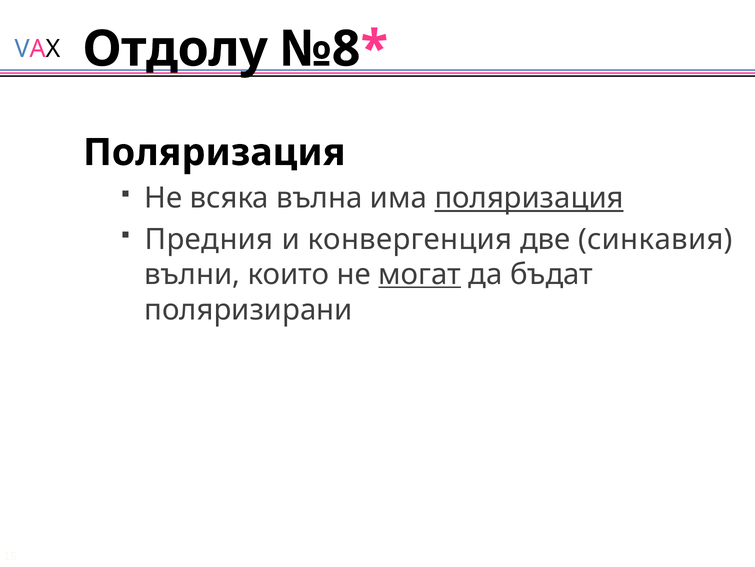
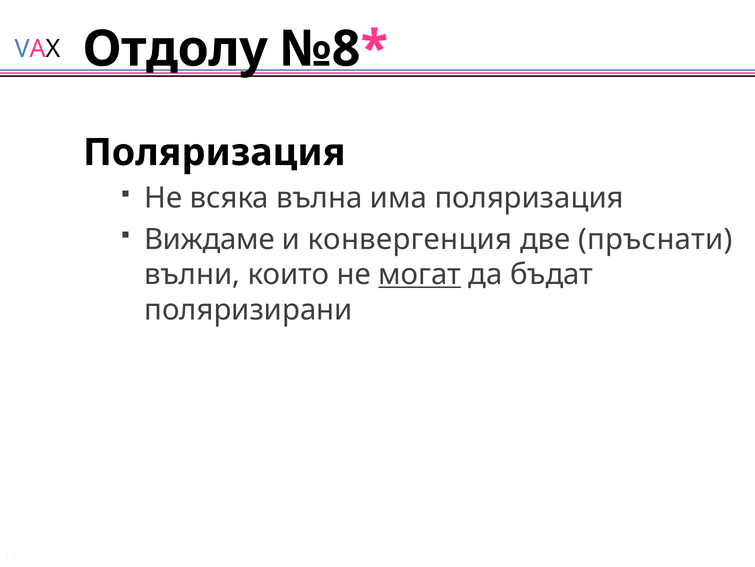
поляризация underline: present -> none (529, 198)
Предния: Предния -> Виждаме (209, 239)
синкавия: синкавия -> пръснати (655, 239)
